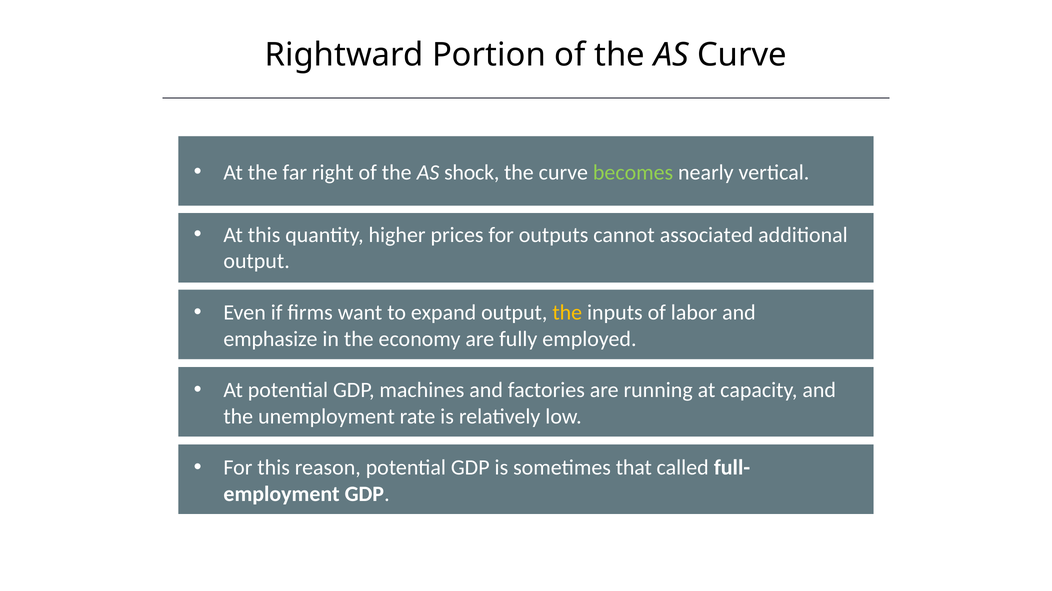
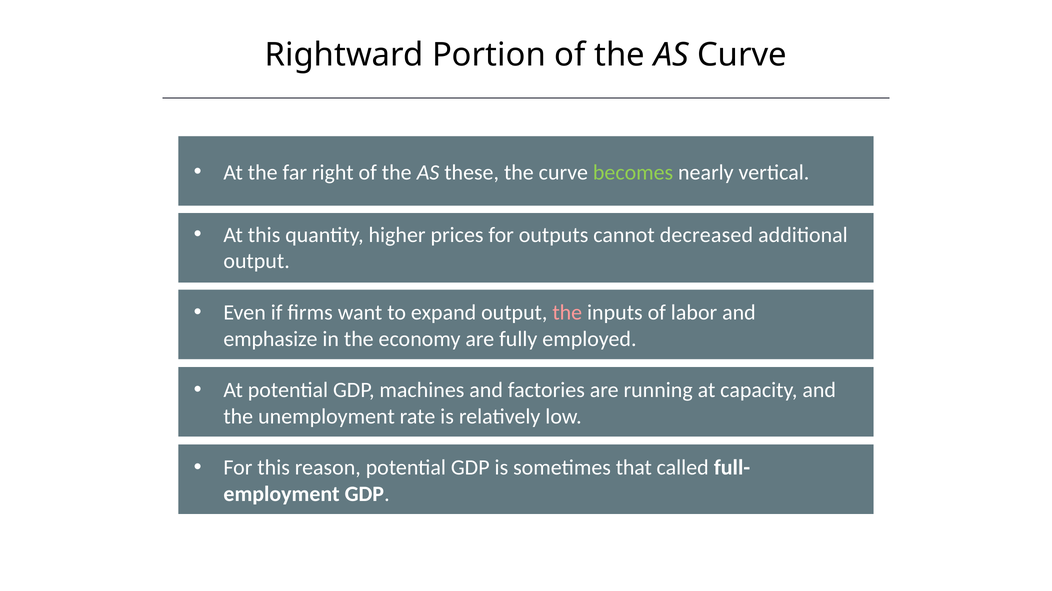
shock: shock -> these (472, 173)
associated: associated -> decreased (706, 235)
the colour: yellow -> pink (567, 313)
